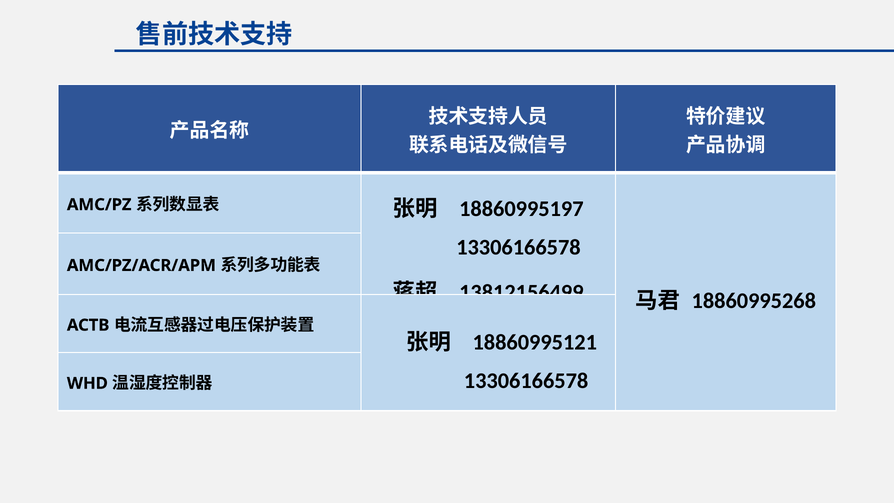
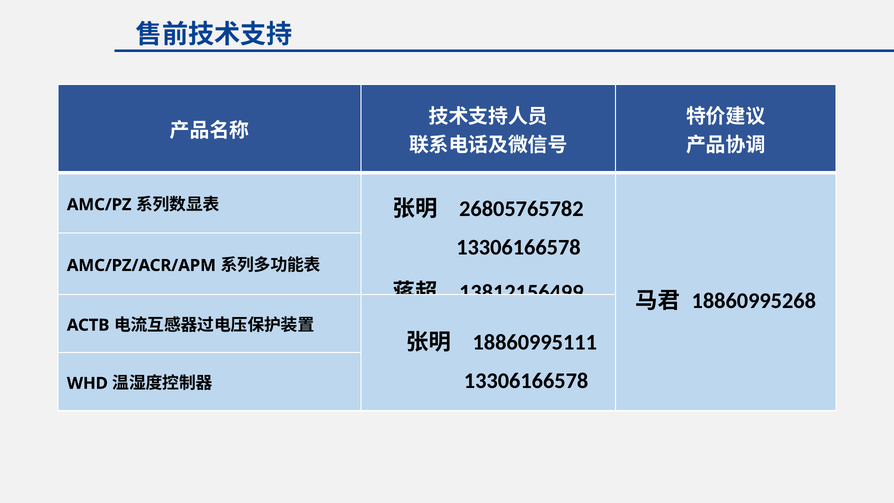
18860995197: 18860995197 -> 26805765782 (521, 209)
18860995121: 18860995121 -> 18860995111 (535, 342)
